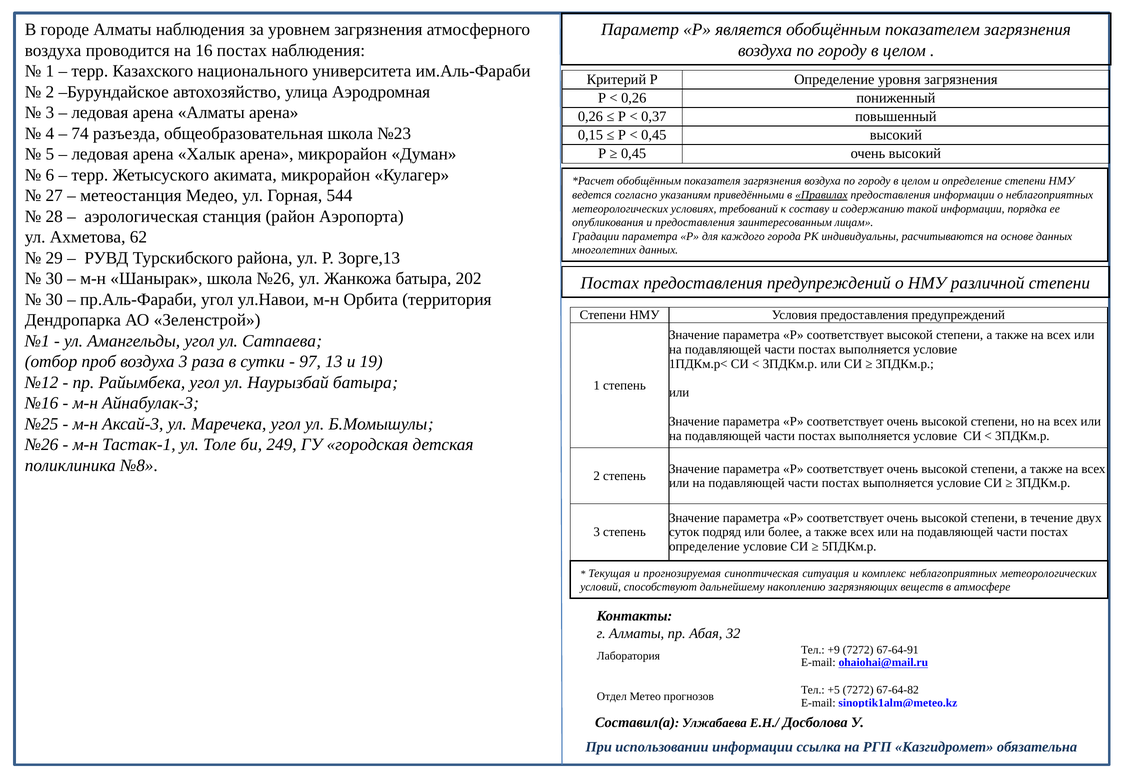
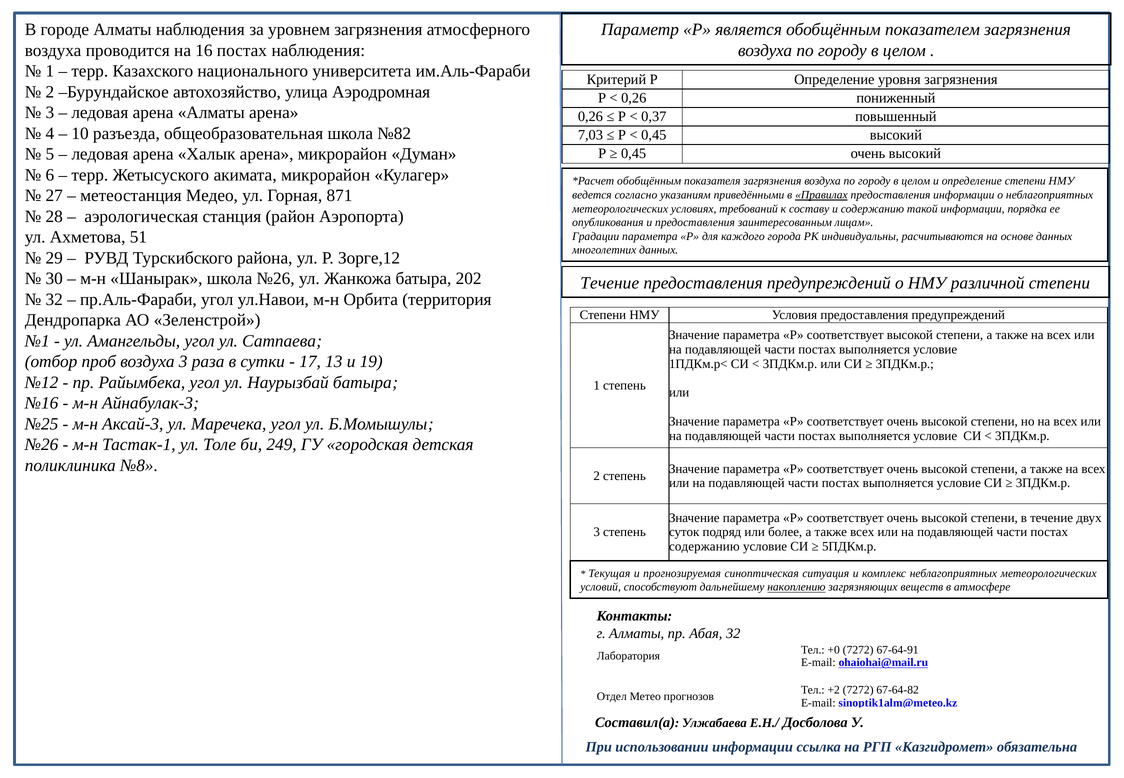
74: 74 -> 10 (80, 134)
№23: №23 -> №82 (394, 134)
0,15: 0,15 -> 7,03 (590, 135)
544: 544 -> 871 (339, 196)
62: 62 -> 51 (138, 237)
Зорге,13: Зорге,13 -> Зорге,12 (369, 258)
Постах: Постах -> Течение (610, 283)
30: 30 -> 32 (54, 300)
97: 97 -> 17 (310, 362)
определение: определение -> содержанию (704, 547)
накоплению underline: none -> present (796, 587)
+9: +9 -> +0 (834, 650)
+5: +5 -> +2 (834, 690)
